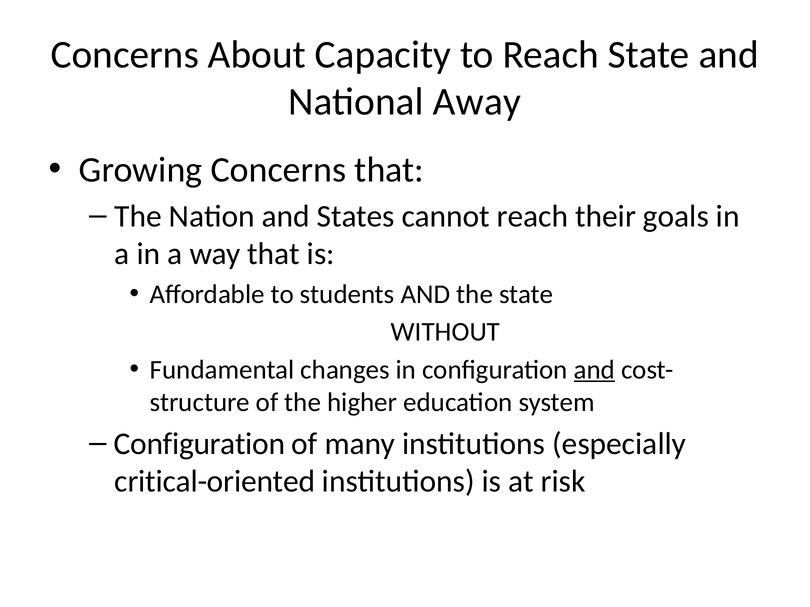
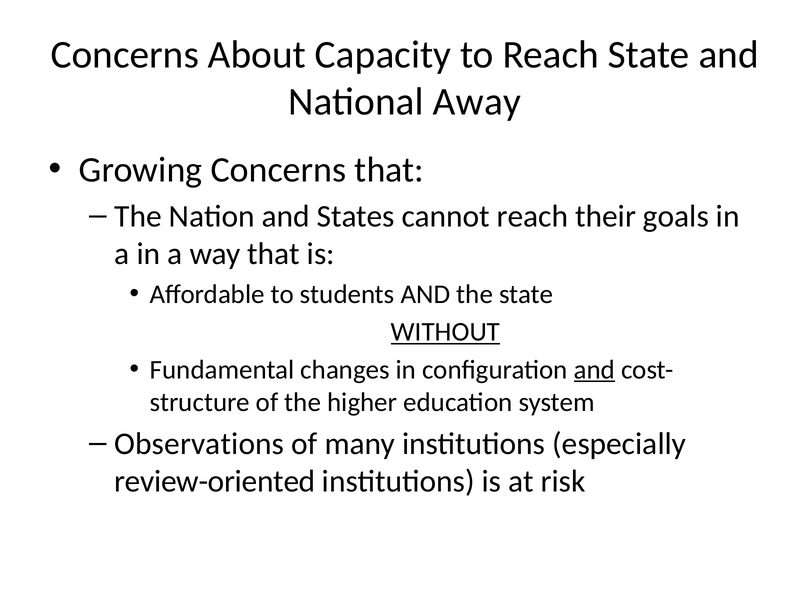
WITHOUT underline: none -> present (445, 332)
Configuration: Configuration -> Observations (199, 444)
critical-oriented: critical-oriented -> review-oriented (215, 482)
